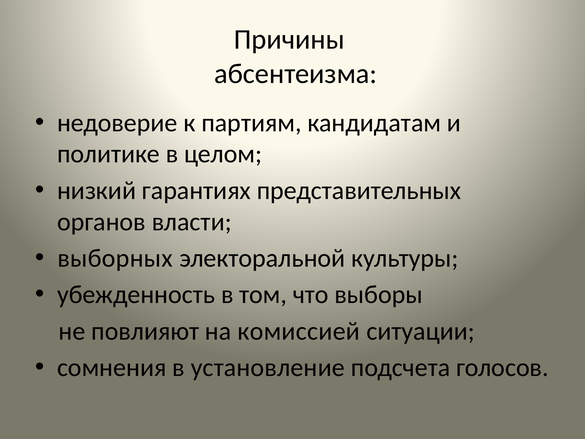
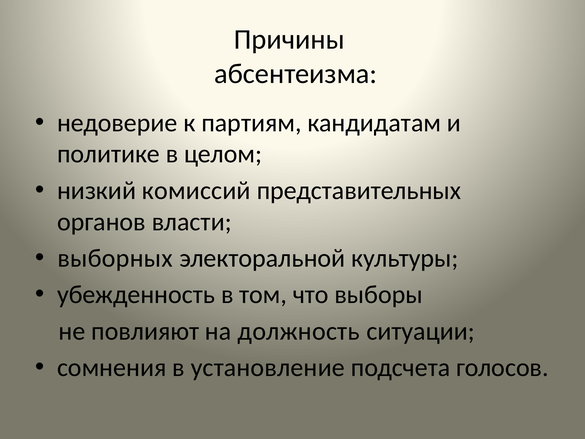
гарантиях: гарантиях -> комиссий (196, 190)
комиссией: комиссией -> должность (299, 331)
